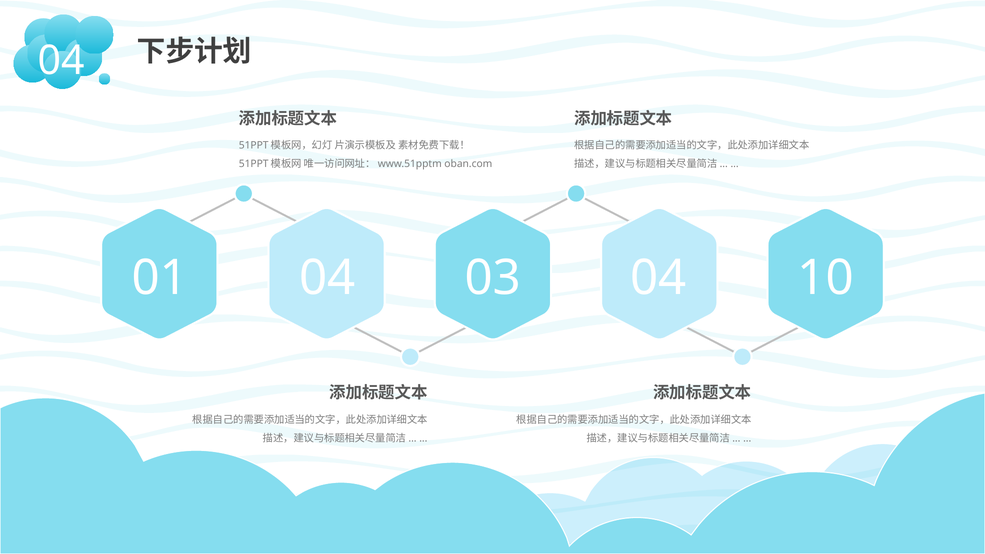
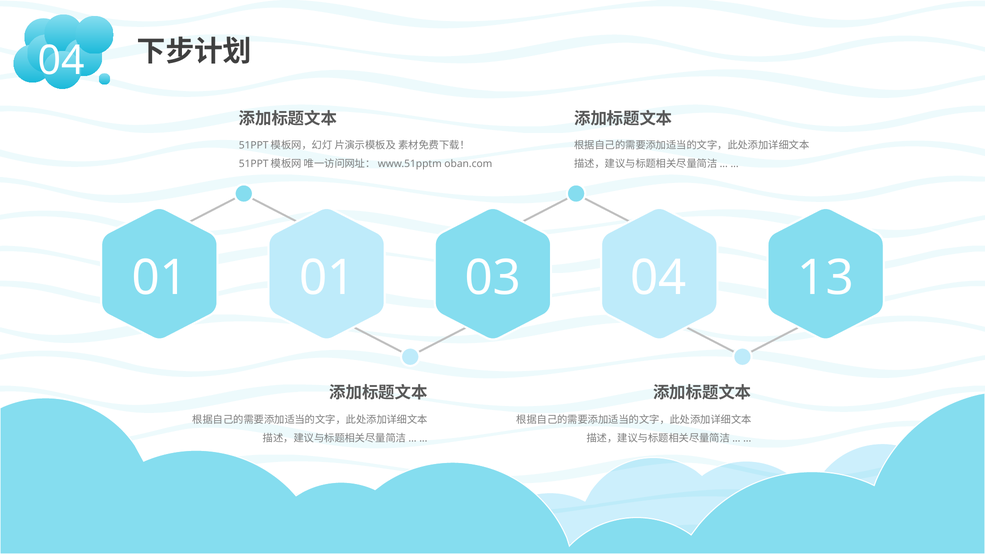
01 04: 04 -> 01 (327, 278)
10: 10 -> 13 (826, 278)
